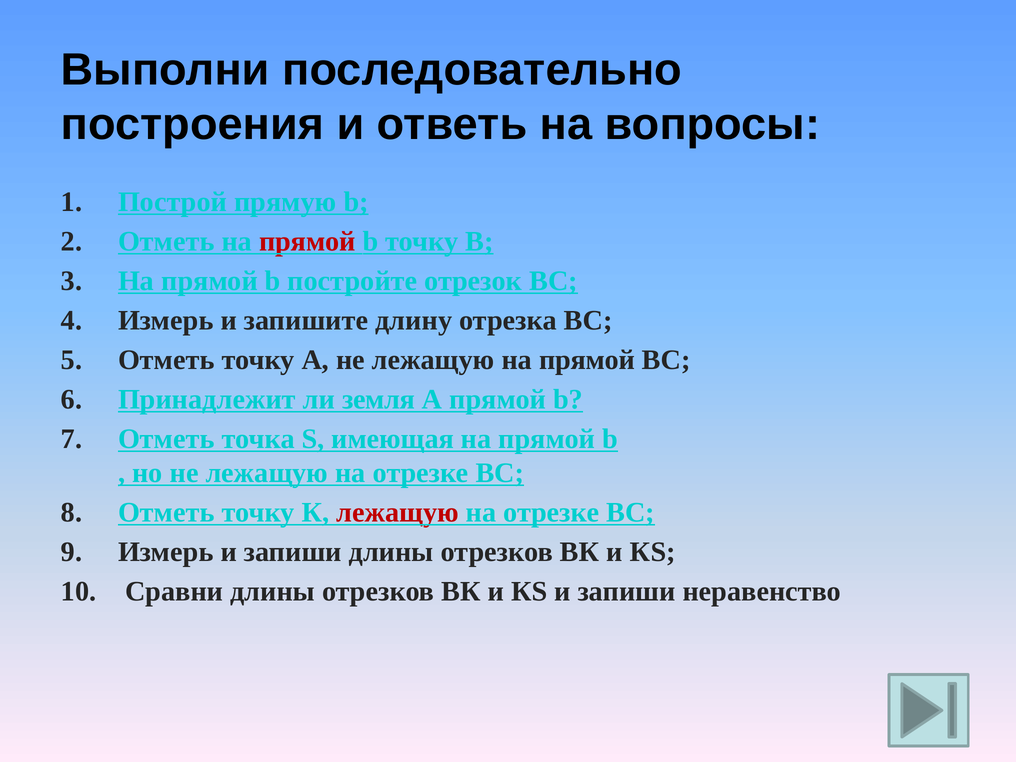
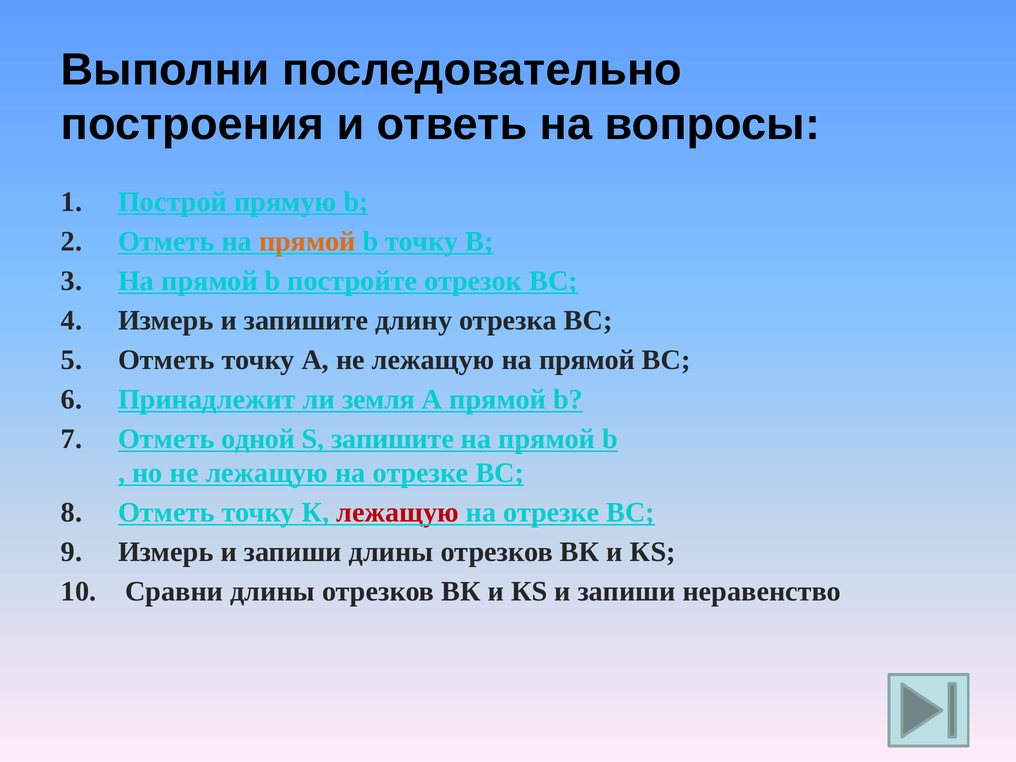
прямой colour: red -> orange (307, 241)
точка: точка -> одной (258, 439)
S имеющая: имеющая -> запишите (393, 439)
